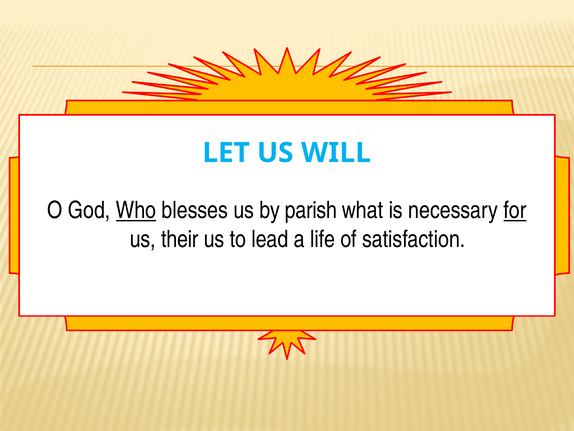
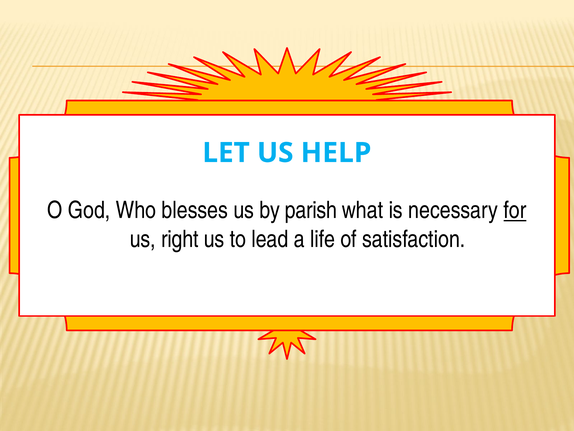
WILL: WILL -> HELP (336, 153)
Who underline: present -> none (136, 210)
their: their -> right (180, 239)
